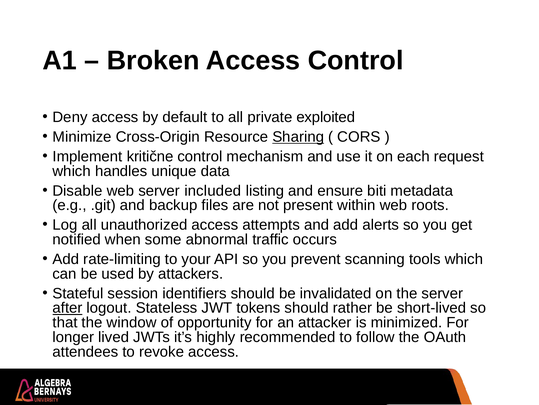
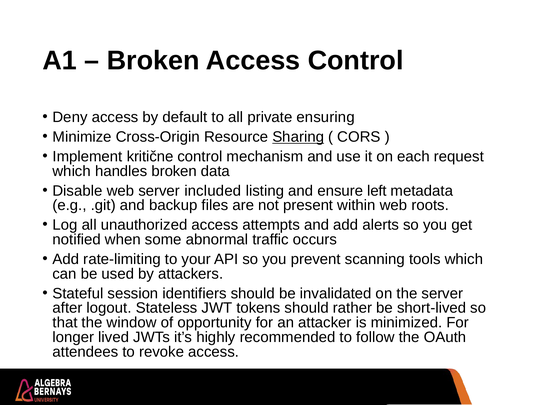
exploited: exploited -> ensuring (326, 117)
handles unique: unique -> broken (174, 171)
biti: biti -> left (377, 190)
after underline: present -> none (68, 307)
